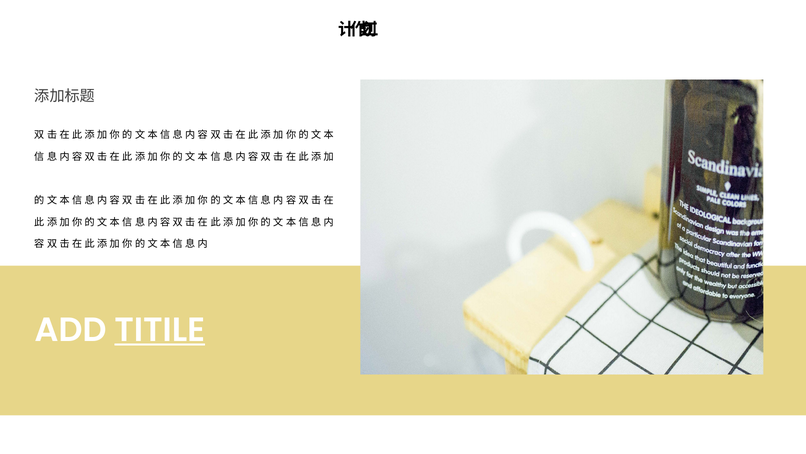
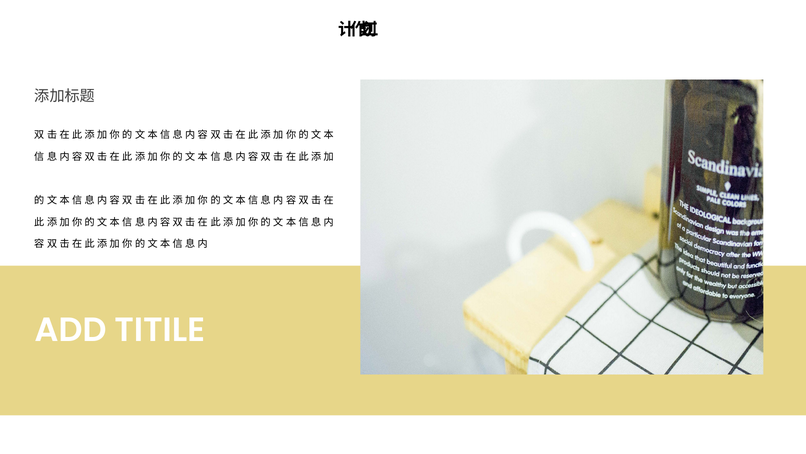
TITILE underline: present -> none (160, 330)
